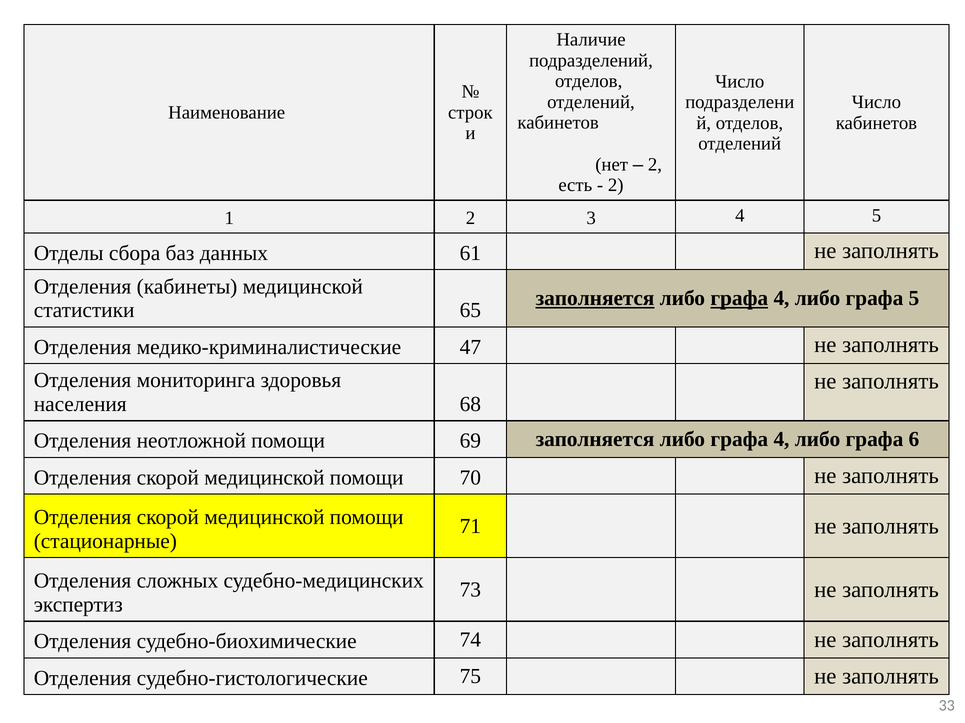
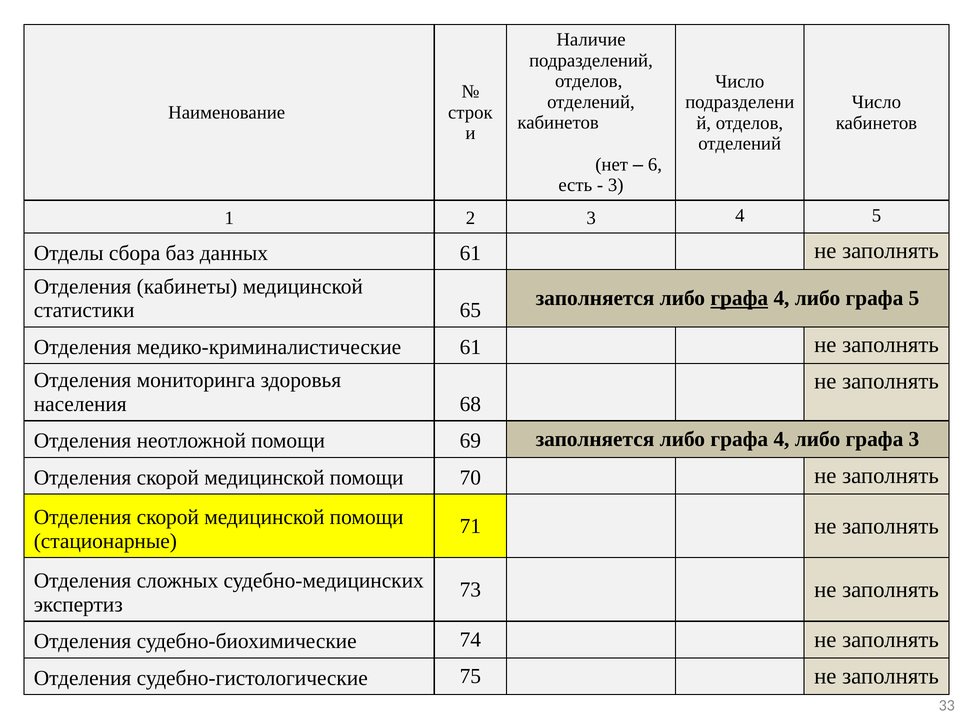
2: 2 -> 6 (655, 165)
2: 2 -> 3 (616, 185)
заполняется underline: present -> none (595, 299)
медико-криминалистические 47: 47 -> 61 (470, 347)
графа 6: 6 -> 3 (914, 440)
